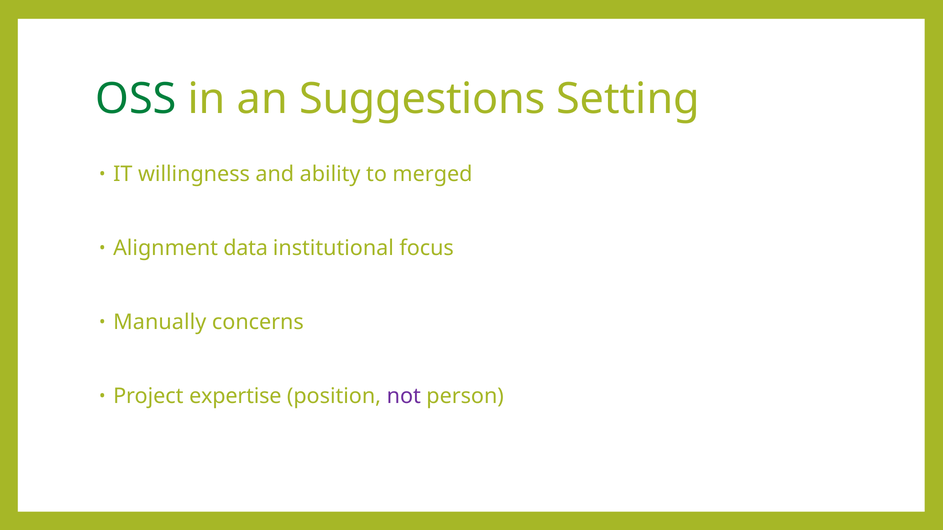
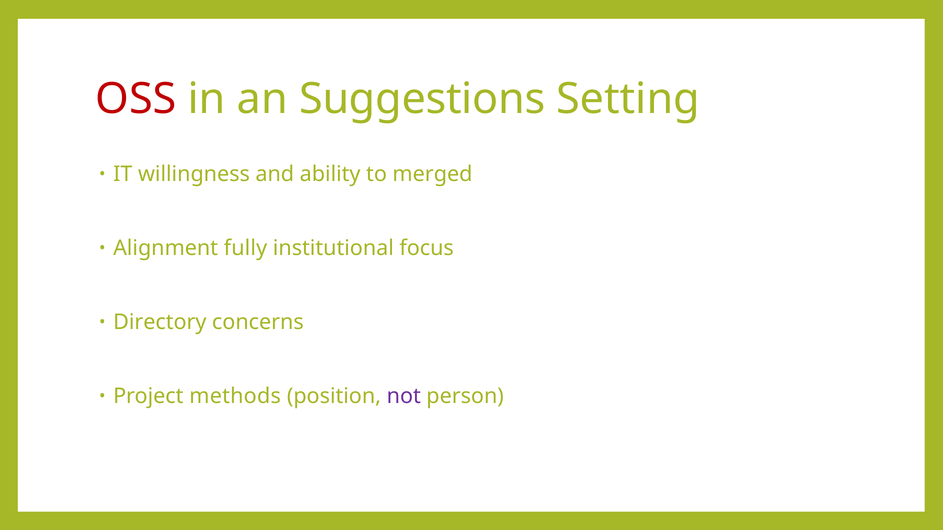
OSS colour: green -> red (136, 99)
data: data -> fully (245, 248)
Manually: Manually -> Directory (160, 322)
expertise: expertise -> methods (235, 397)
